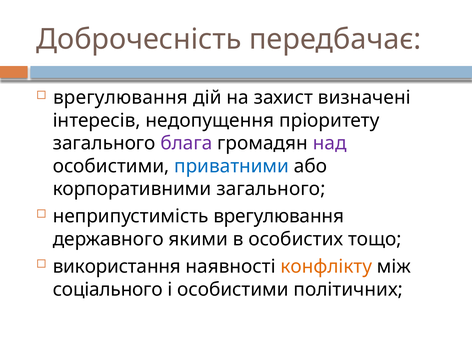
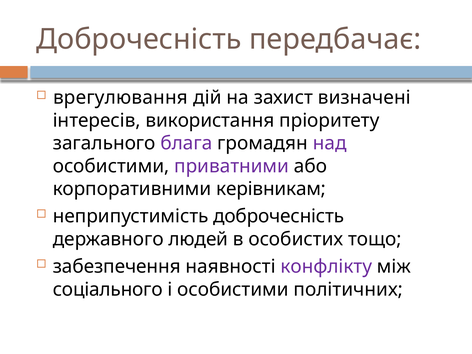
недопущення: недопущення -> використання (210, 120)
приватними colour: blue -> purple (232, 166)
корпоративними загального: загального -> керівникам (271, 189)
неприпустимість врегулювання: врегулювання -> доброчесність (279, 216)
якими: якими -> людей (198, 239)
використання: використання -> забезпечення (117, 267)
конфлікту colour: orange -> purple (326, 267)
